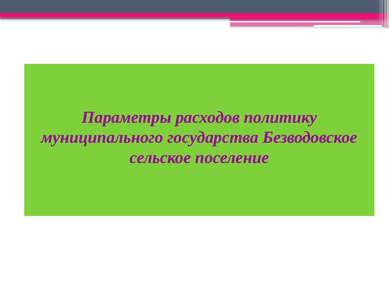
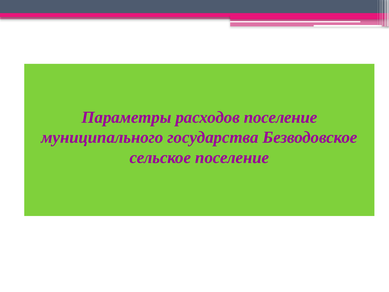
расходов политику: политику -> поселение (281, 117)
